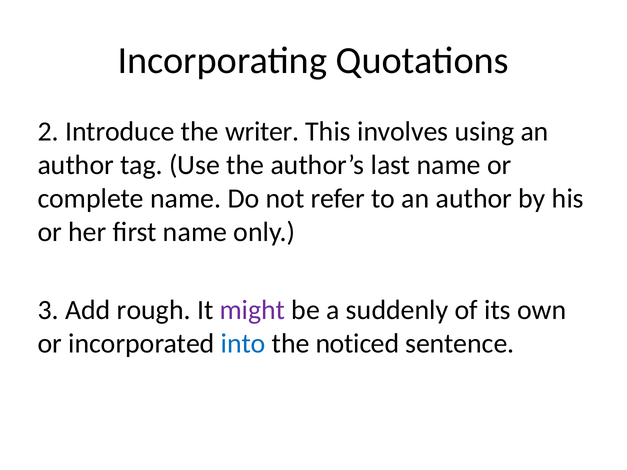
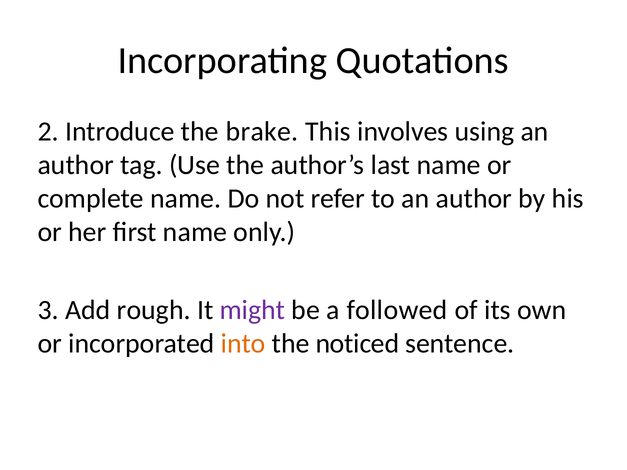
writer: writer -> brake (262, 132)
suddenly: suddenly -> followed (397, 310)
into colour: blue -> orange (243, 344)
